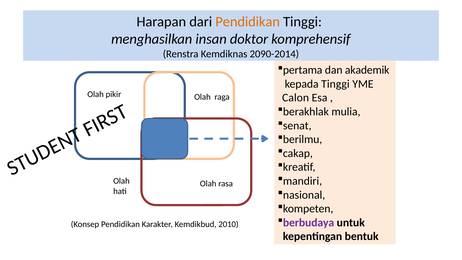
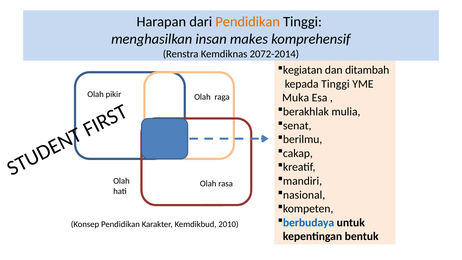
doktor: doktor -> makes (249, 39)
2090-2014: 2090-2014 -> 2072-2014 (274, 54)
pertama: pertama -> kegiatan (303, 70)
akademik: akademik -> ditambah (367, 70)
Calon: Calon -> Muka (296, 98)
berbudaya colour: purple -> blue (309, 223)
